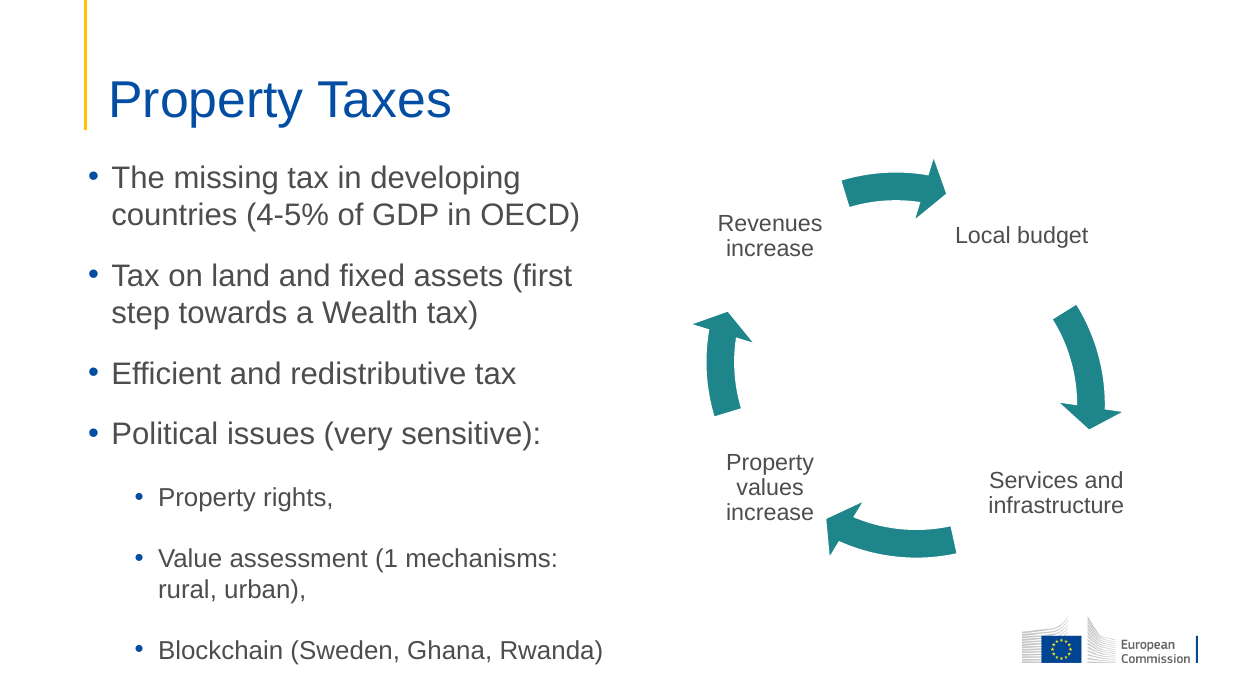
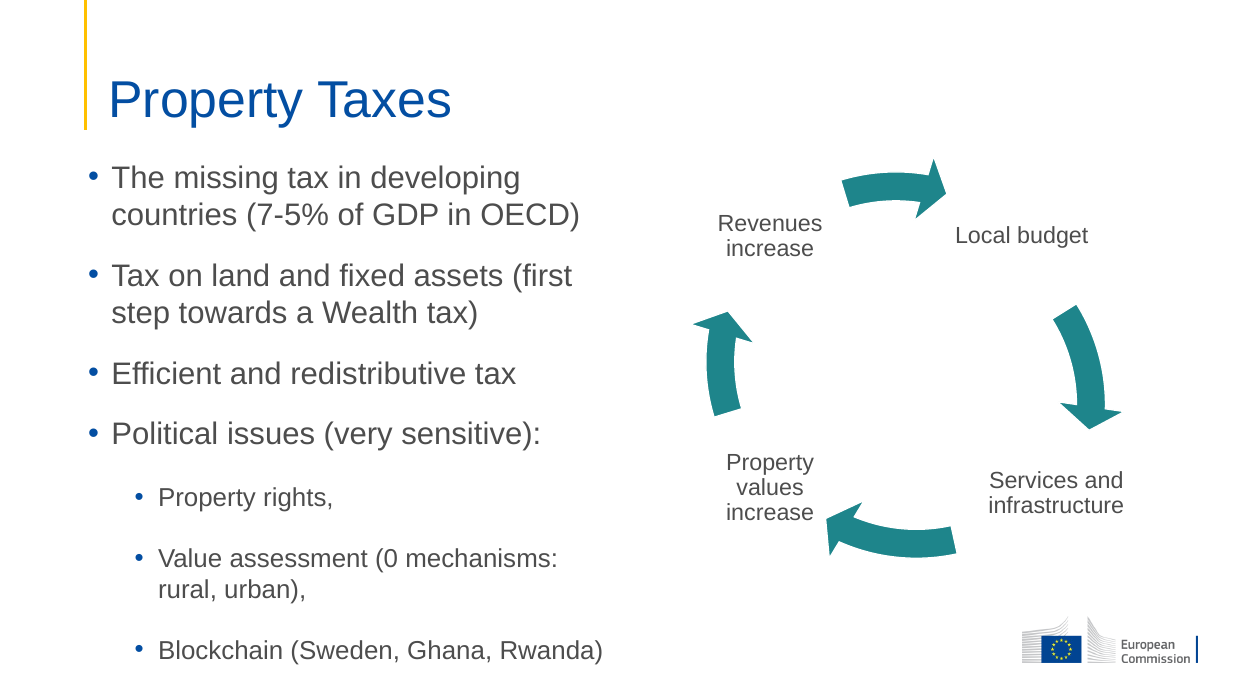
4-5%: 4-5% -> 7-5% (287, 216)
1: 1 -> 0 (387, 559)
